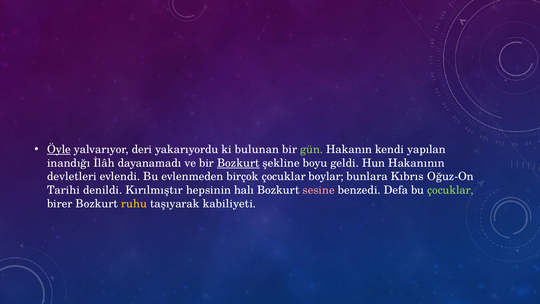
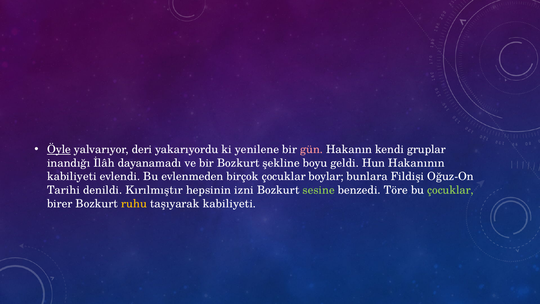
bulunan: bulunan -> yenilene (257, 149)
gün colour: light green -> pink (312, 149)
yapılan: yapılan -> gruplar (426, 149)
Bozkurt underline: present -> none (238, 163)
devletleri: devletleri -> kabiliyeti (72, 176)
Kıbrıs: Kıbrıs -> Fildişi (407, 176)
halı: halı -> izni (244, 190)
sesine colour: pink -> light green (319, 190)
Defa: Defa -> Töre (396, 190)
